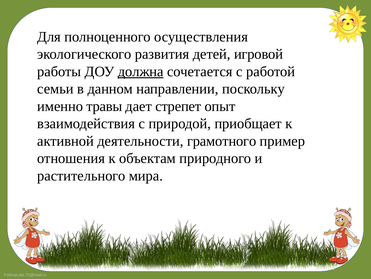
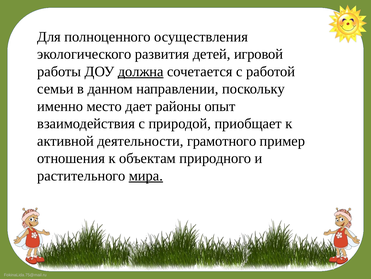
травы: травы -> место (104, 106)
стрепет: стрепет -> районы (178, 106)
мира underline: none -> present (146, 175)
